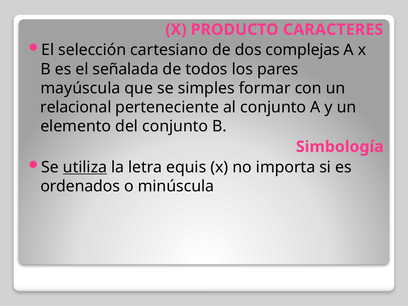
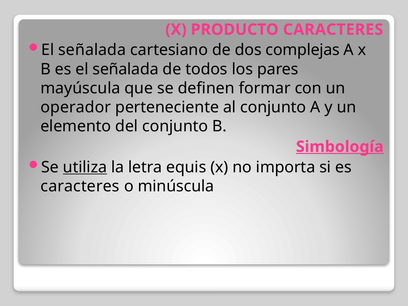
selección: selección -> señalada (92, 50)
simples: simples -> definen (206, 88)
relacional: relacional -> operador (76, 107)
Simbología underline: none -> present (340, 147)
ordenados: ordenados -> caracteres (80, 186)
